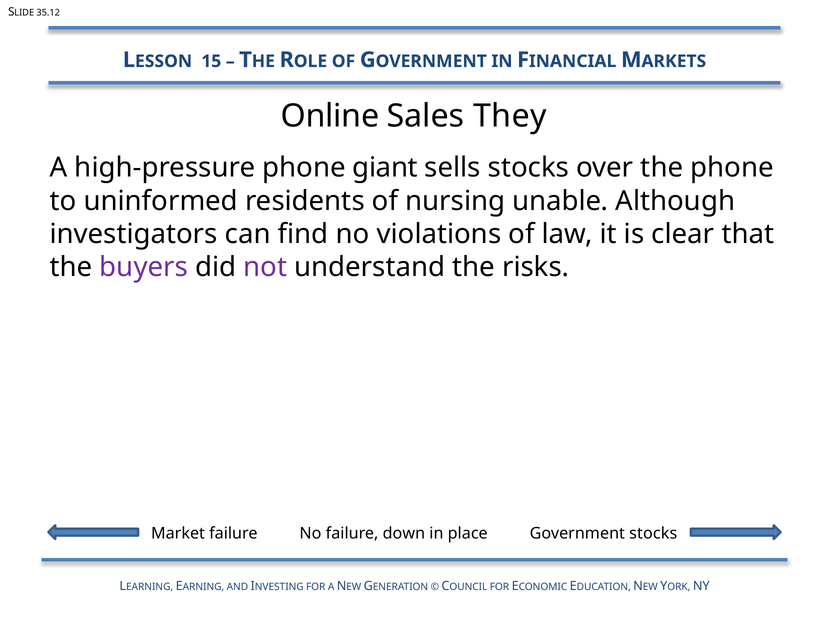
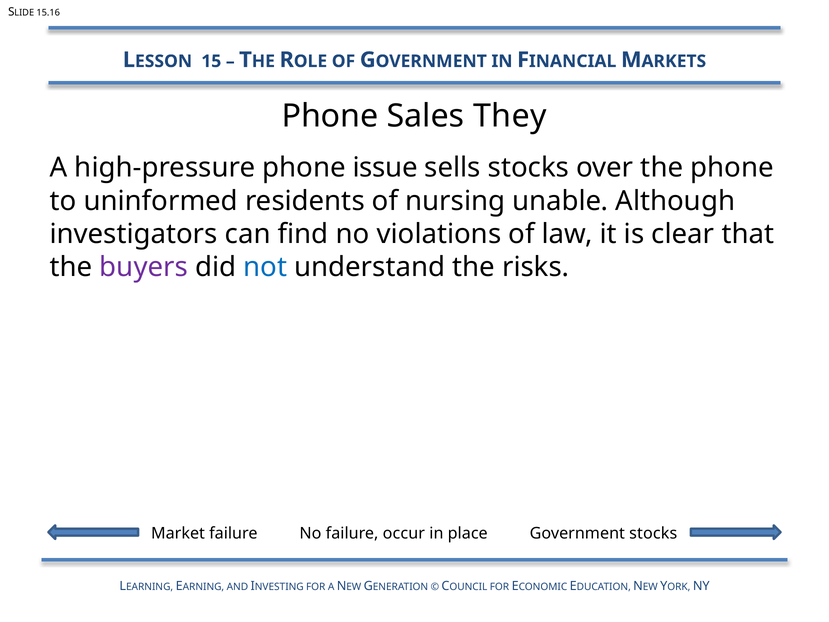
35.12: 35.12 -> 15.16 (48, 13)
Online: Online -> Phone (330, 116)
giant: giant -> issue (385, 168)
not colour: purple -> blue (265, 267)
down: down -> occur (404, 533)
